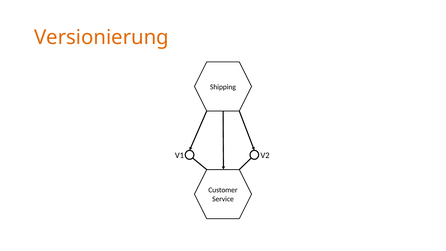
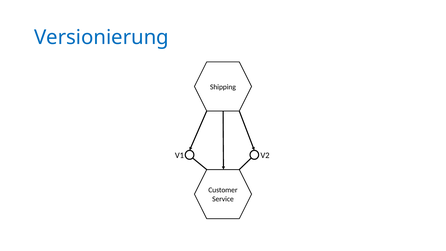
Versionierung colour: orange -> blue (101, 37)
